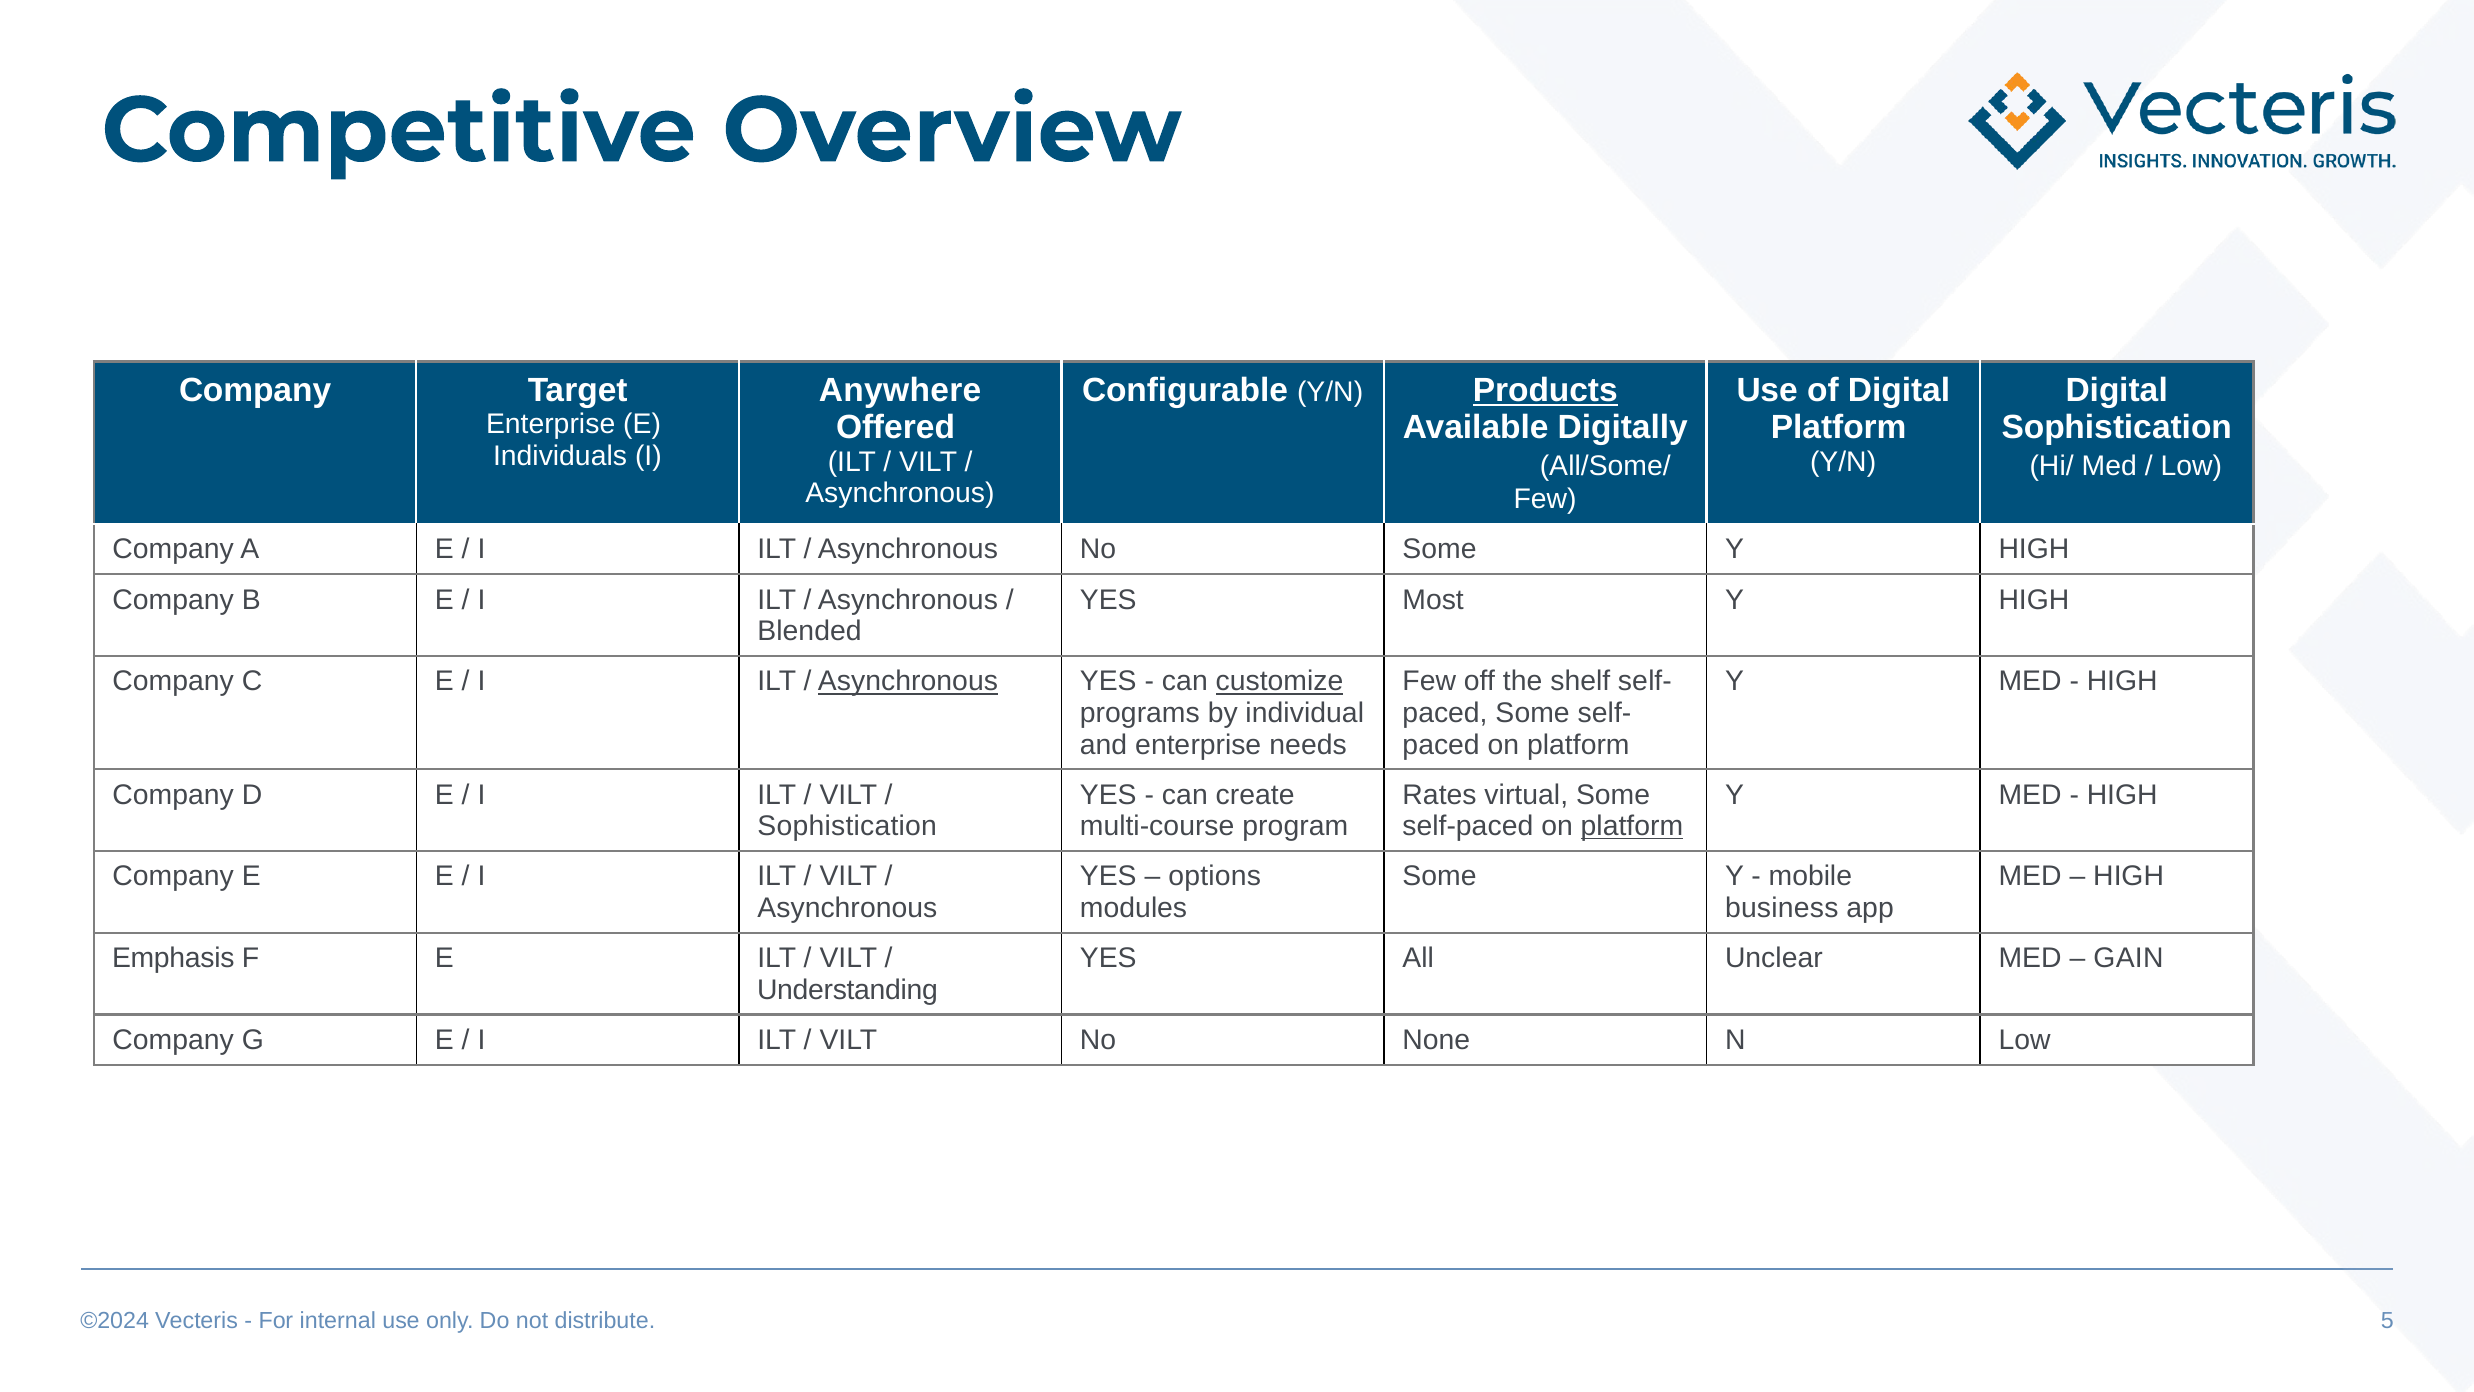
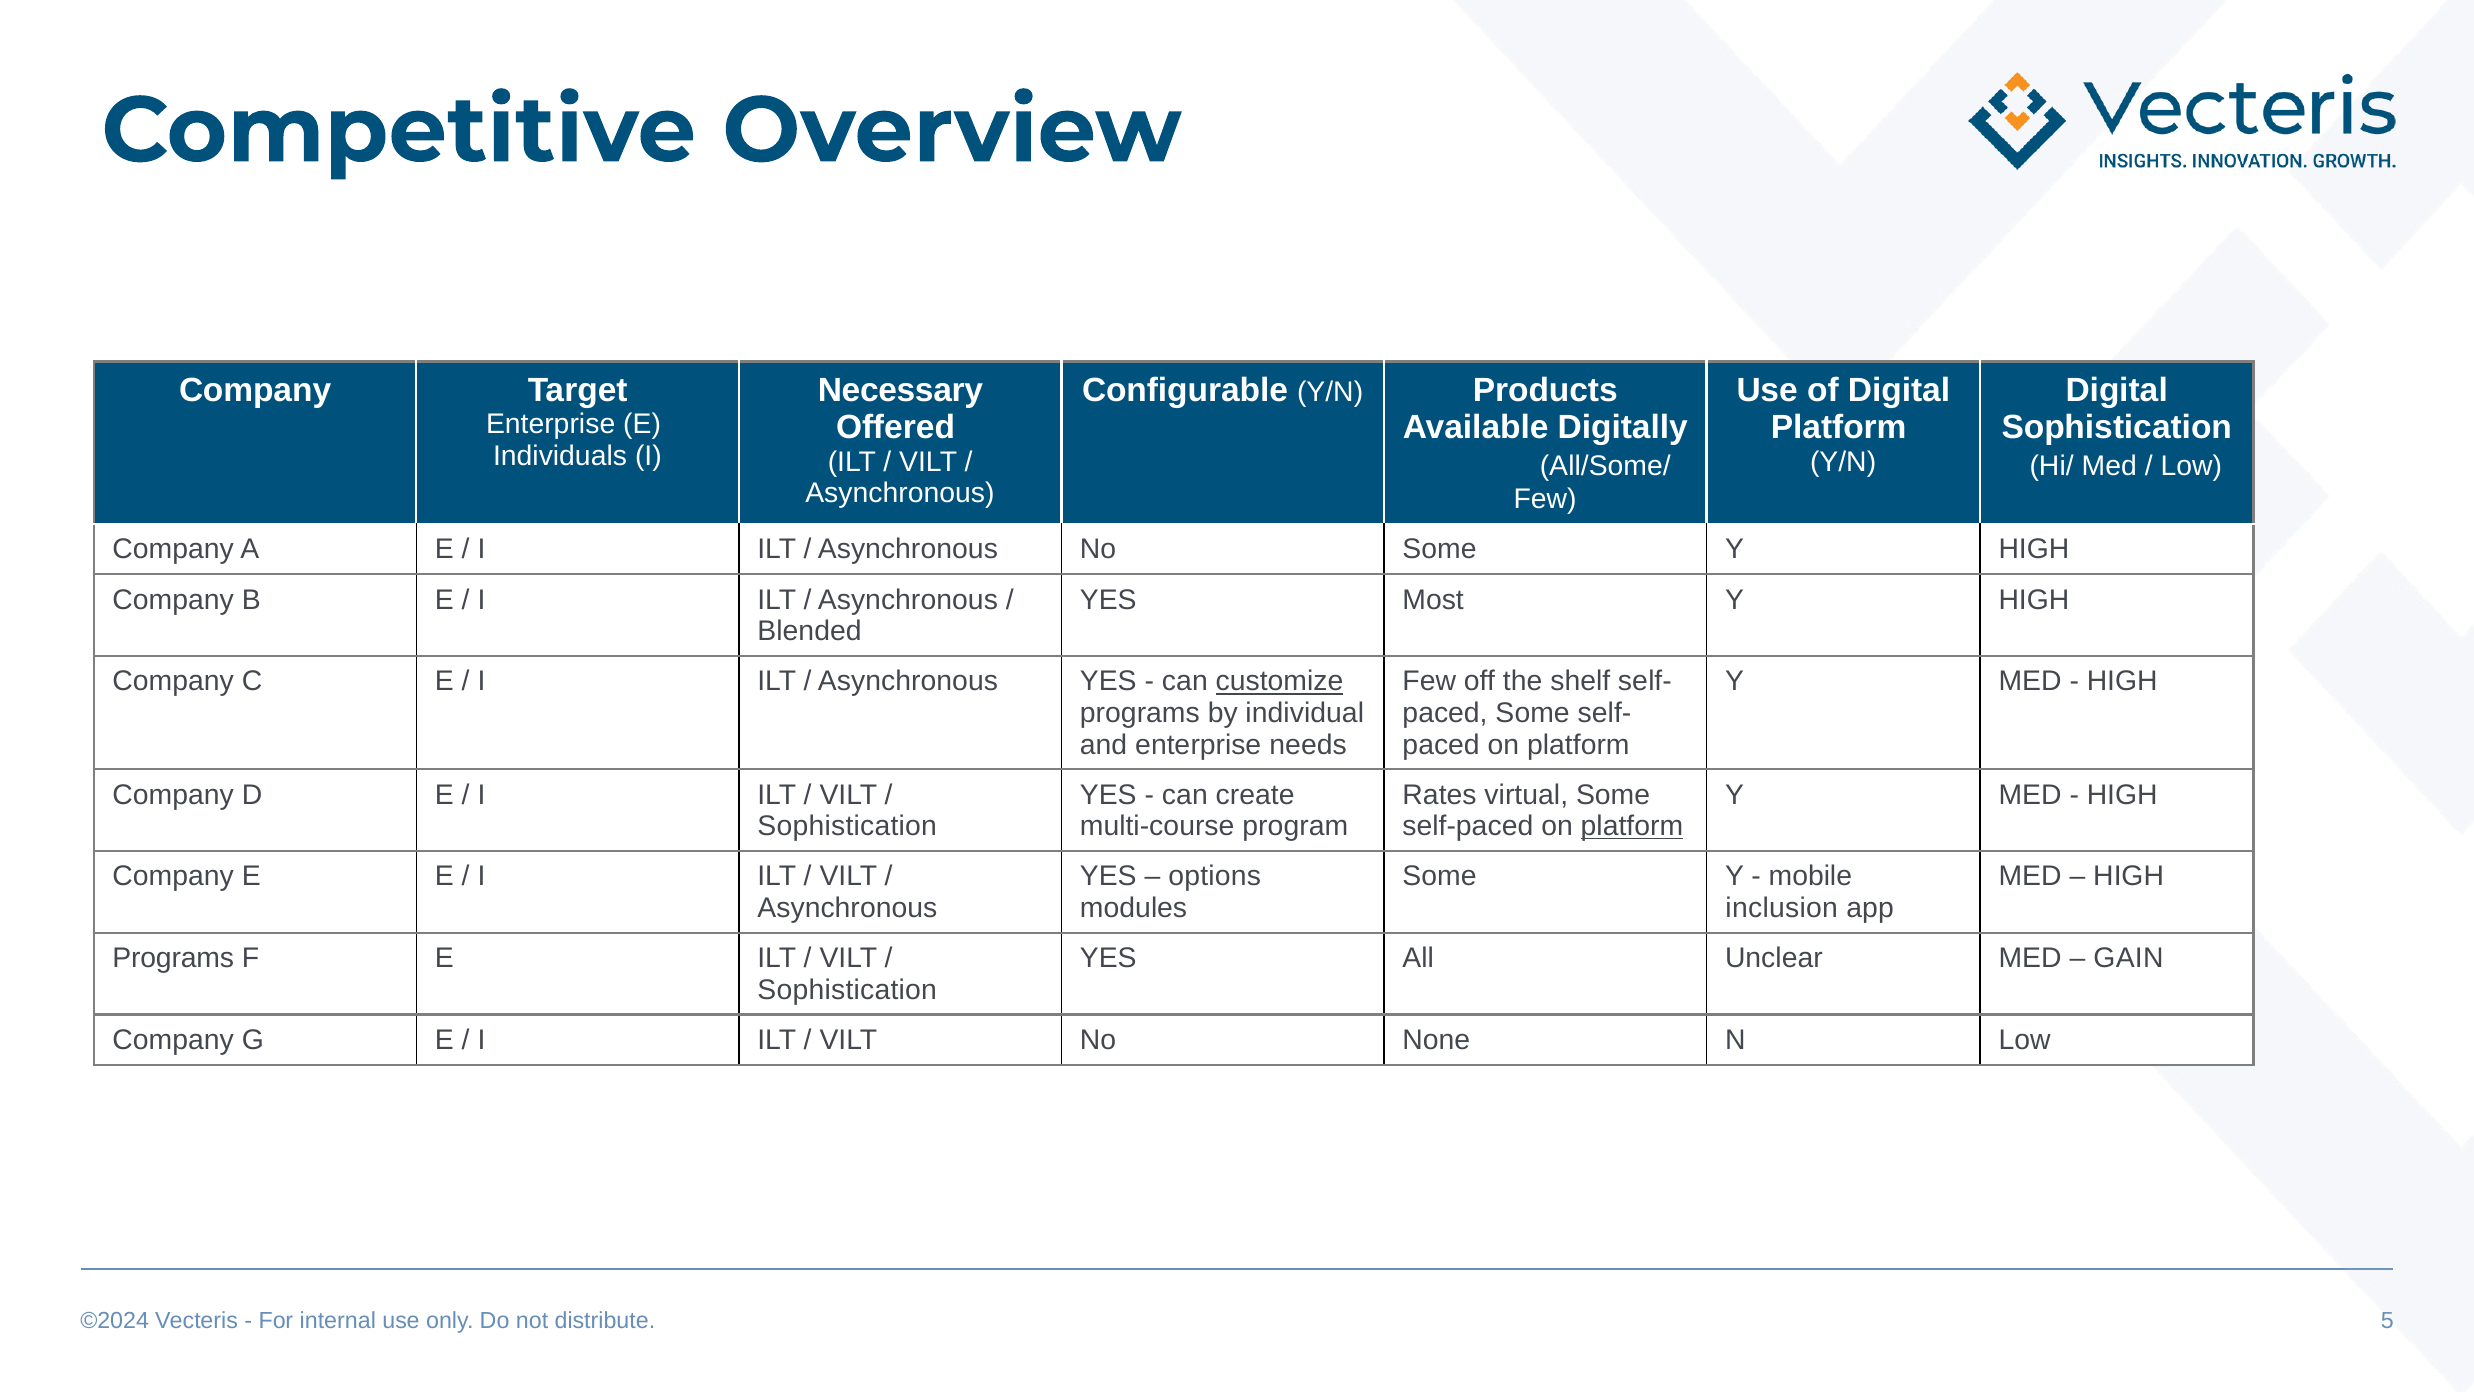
Anywhere: Anywhere -> Necessary (900, 390)
Products underline: present -> none (1545, 390)
Asynchronous underline: present -> none (908, 681)
business: business -> inclusion (1782, 908)
Emphasis: Emphasis -> Programs (173, 958)
Understanding: Understanding -> Sophistication (847, 990)
